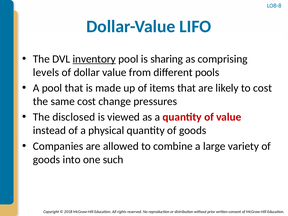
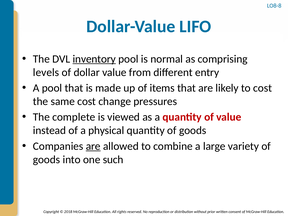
sharing: sharing -> normal (167, 59)
pools: pools -> entry (207, 72)
disclosed: disclosed -> complete (74, 117)
are underline: none -> present (93, 146)
